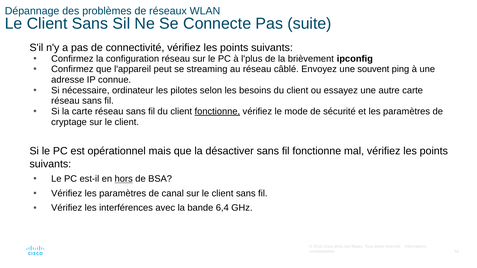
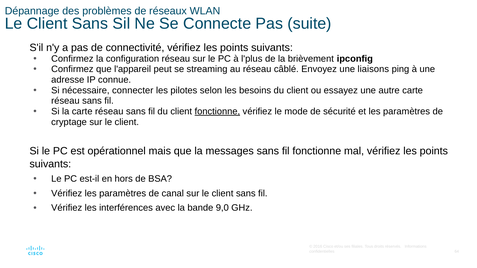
souvent: souvent -> liaisons (373, 69)
ordinateur: ordinateur -> connecter (133, 90)
désactiver: désactiver -> messages (230, 151)
hors underline: present -> none (124, 179)
6,4: 6,4 -> 9,0 (222, 208)
